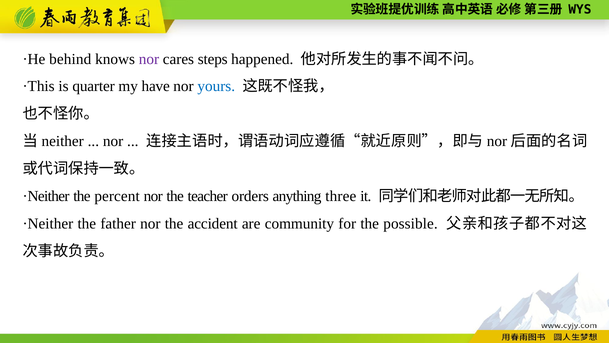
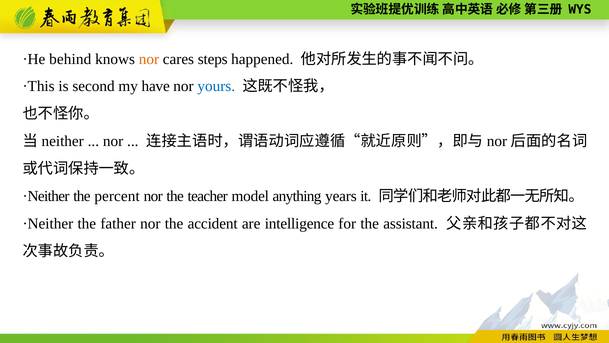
nor colour: purple -> orange (149, 59)
quarter: quarter -> second (94, 86)
orders: orders -> model (250, 196)
three: three -> years (341, 196)
community: community -> intelligence (299, 223)
possible: possible -> assistant (411, 223)
